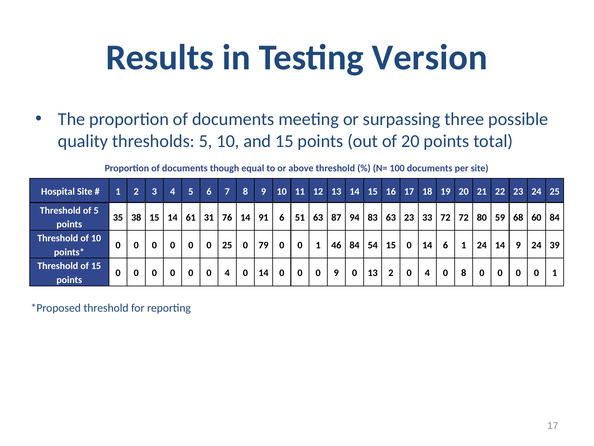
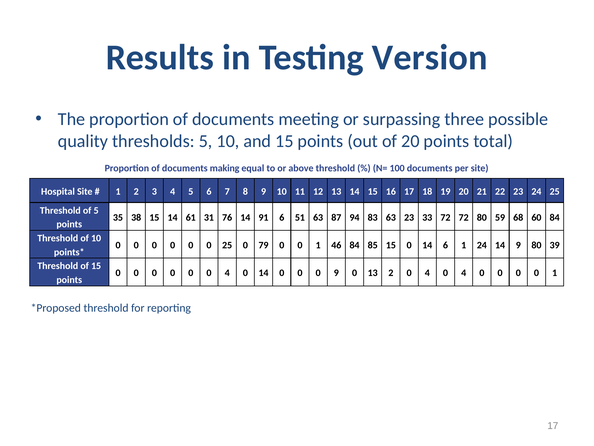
though: though -> making (225, 168)
54: 54 -> 85 (373, 245)
9 24: 24 -> 80 (536, 245)
4 0 8: 8 -> 4 (464, 273)
